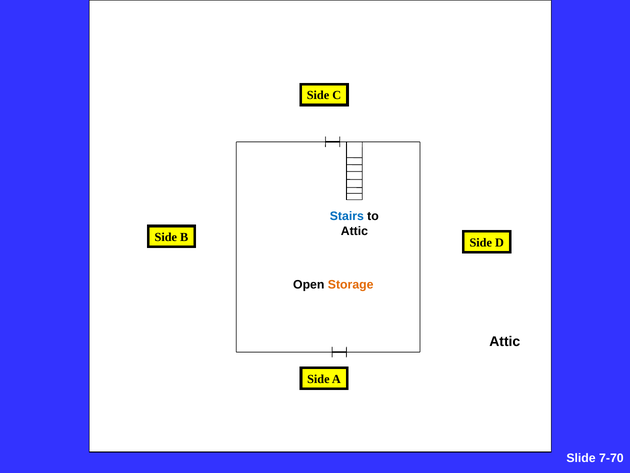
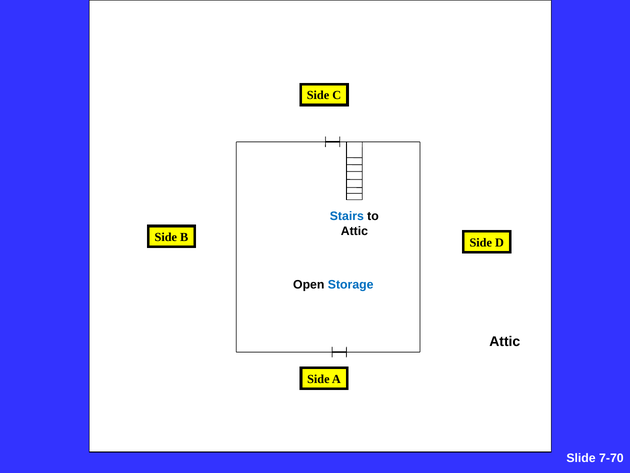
Storage colour: orange -> blue (351, 284)
